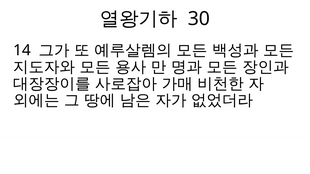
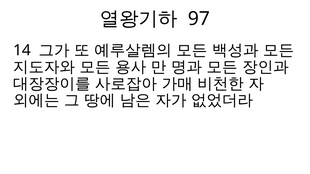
30: 30 -> 97 (199, 19)
